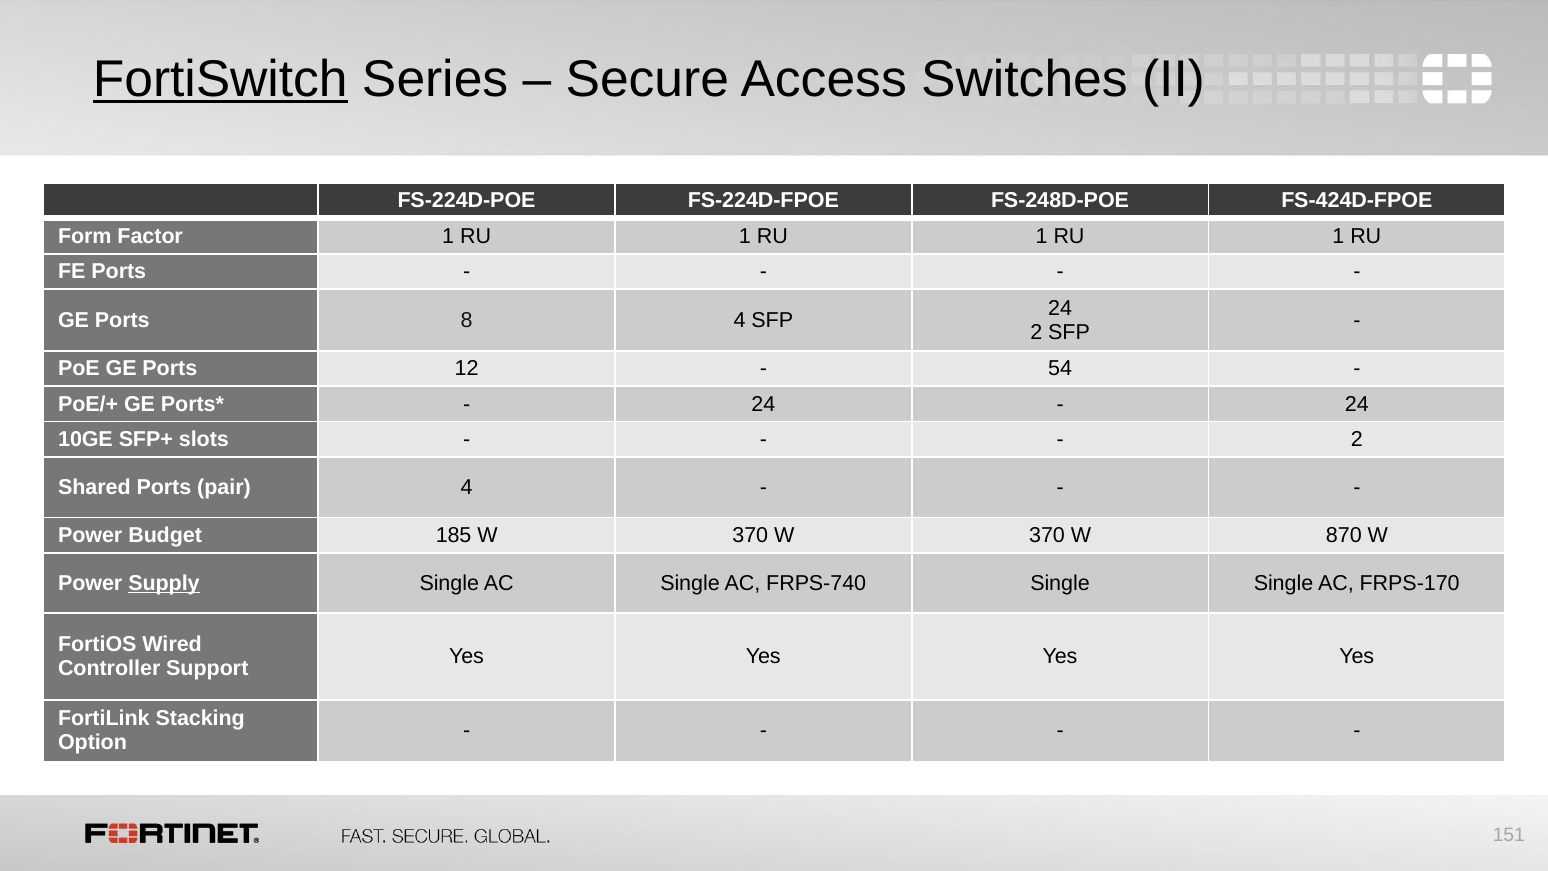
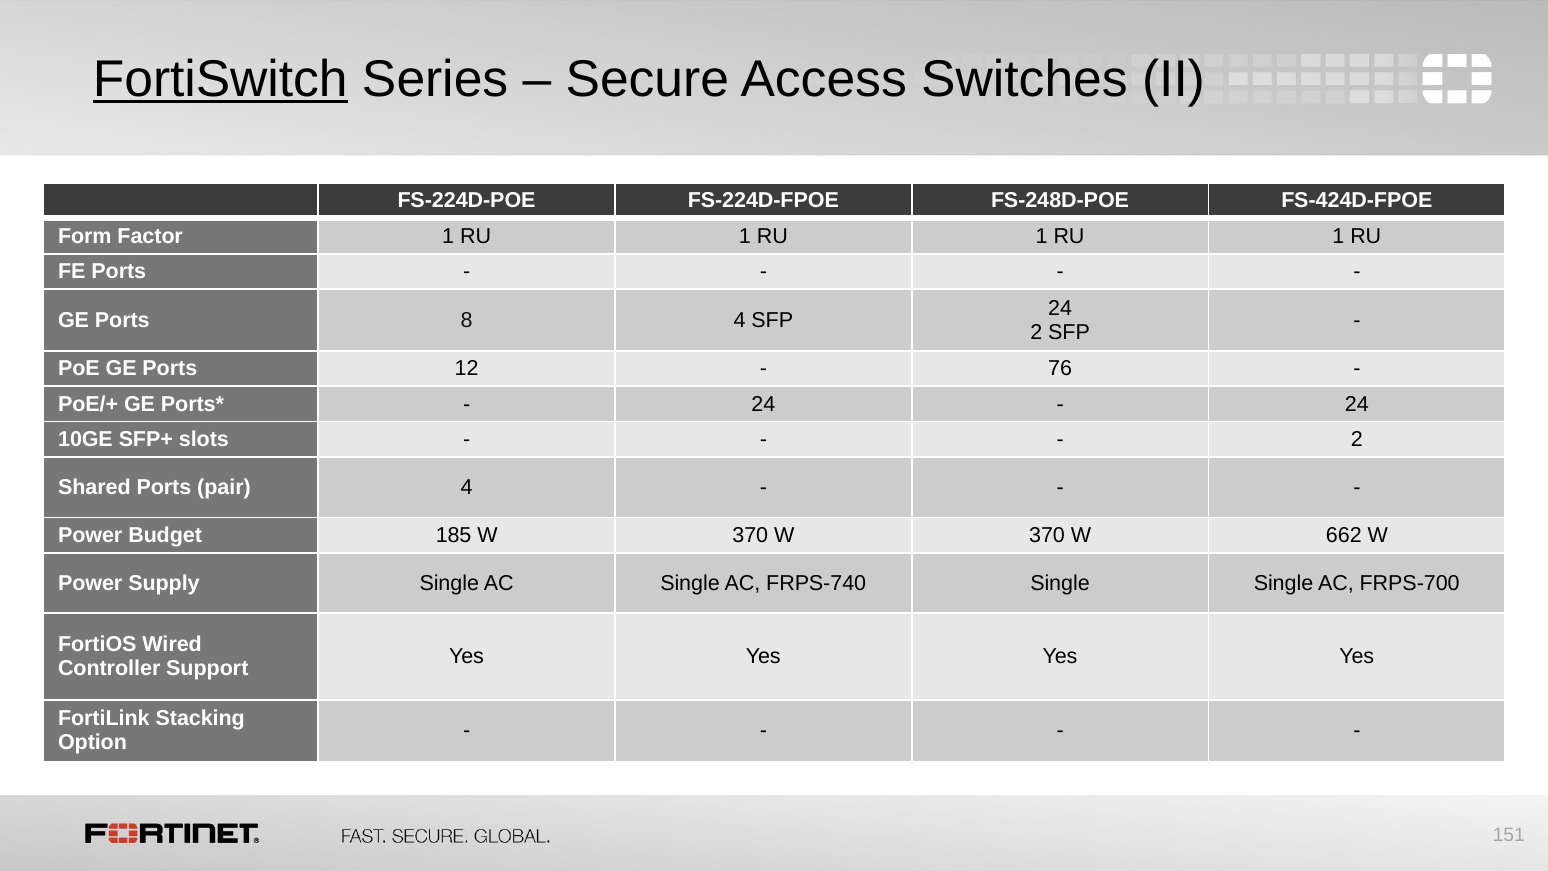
54: 54 -> 76 (1060, 369)
870: 870 -> 662 (1344, 535)
Supply underline: present -> none (164, 583)
FRPS-170: FRPS-170 -> FRPS-700 (1410, 583)
